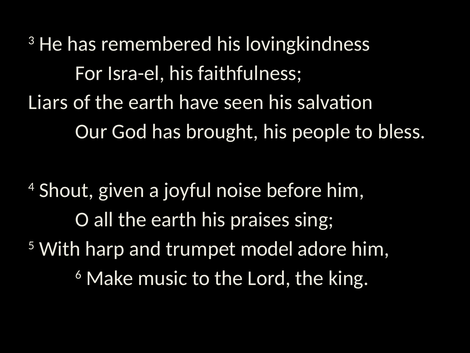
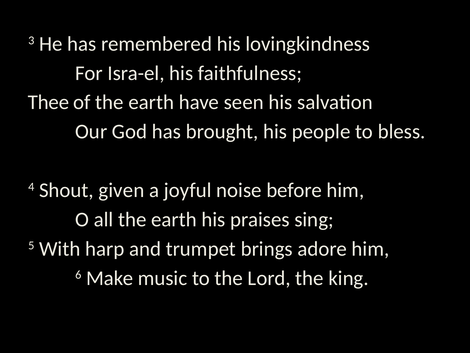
Liars: Liars -> Thee (48, 102)
model: model -> brings (267, 249)
